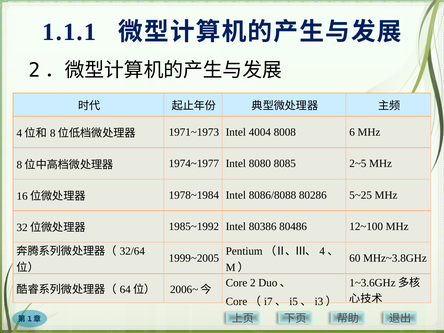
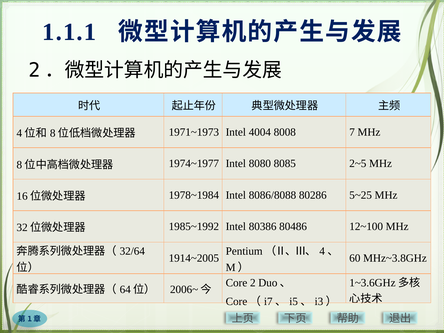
6: 6 -> 7 (352, 132)
1999~2005: 1999~2005 -> 1914~2005 (194, 258)
